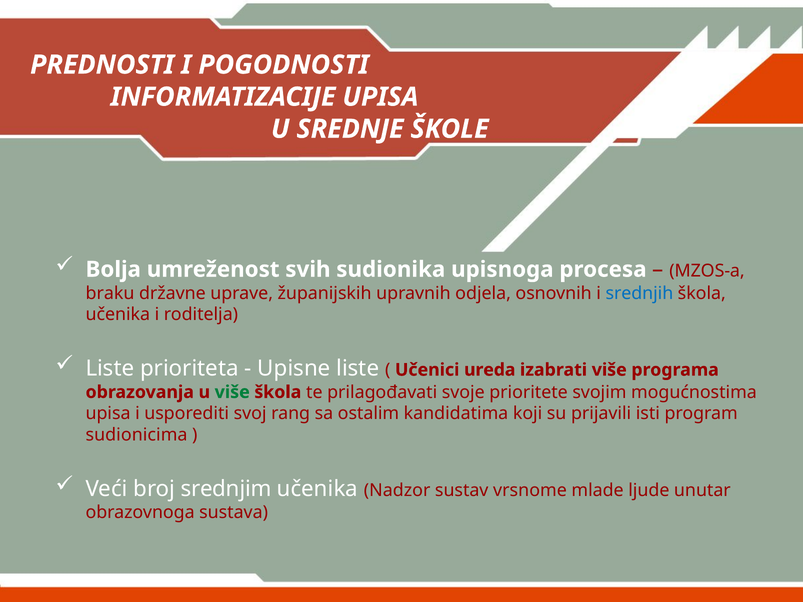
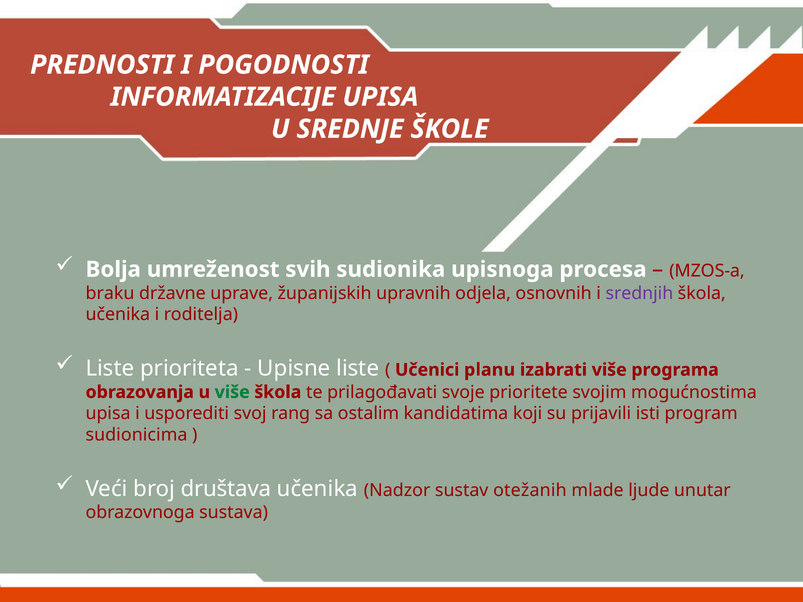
srednjih colour: blue -> purple (639, 293)
ureda: ureda -> planu (490, 370)
srednjim: srednjim -> društava (226, 489)
vrsnome: vrsnome -> otežanih (530, 490)
